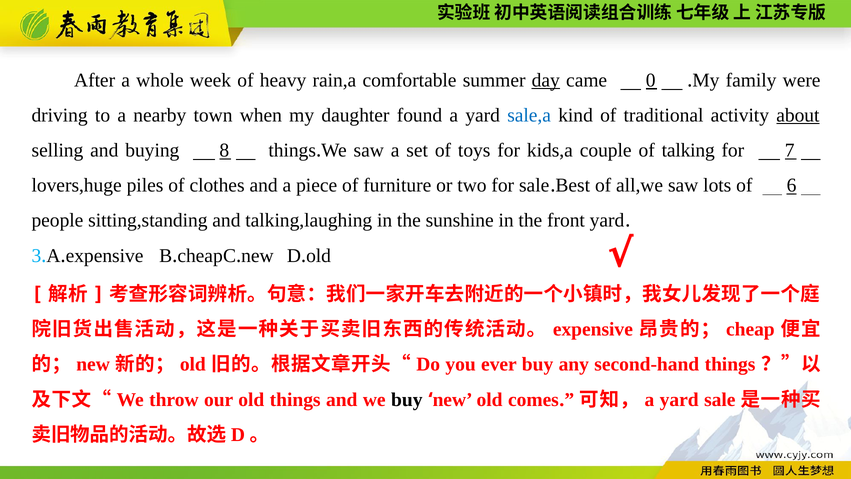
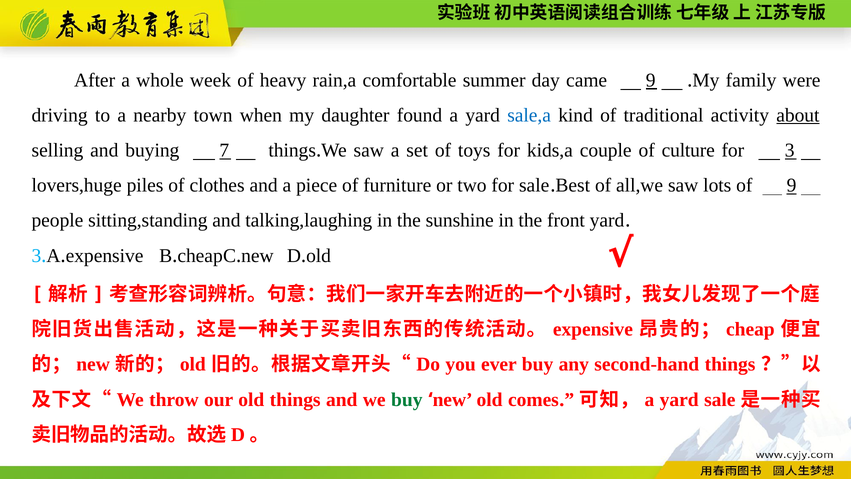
day underline: present -> none (546, 80)
came 0: 0 -> 9 (651, 80)
8: 8 -> 7 (224, 150)
talking: talking -> culture (688, 150)
for 7: 7 -> 3 (790, 150)
of 6: 6 -> 9 (792, 185)
buy colour: black -> green (407, 399)
